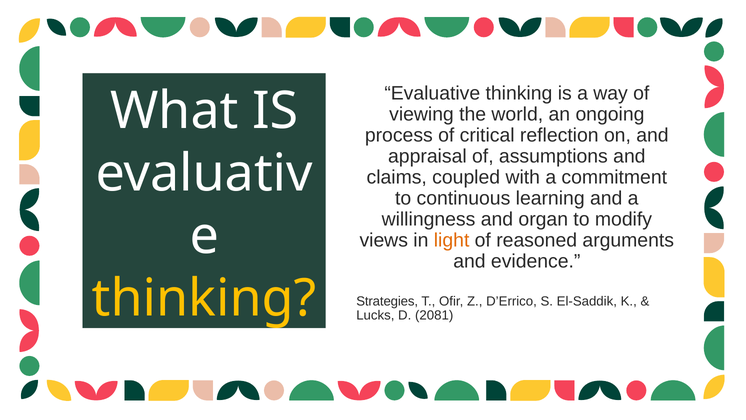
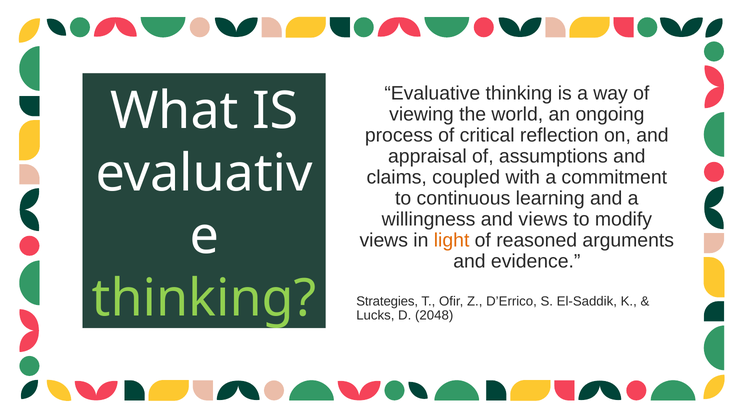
and organ: organ -> views (543, 219)
thinking colour: yellow -> light green (204, 298)
2081: 2081 -> 2048 (434, 315)
